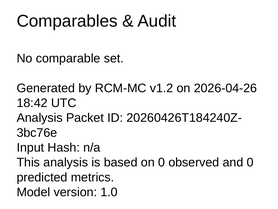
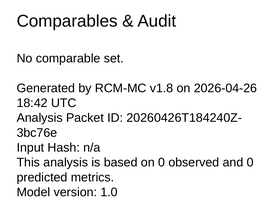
v1.2: v1.2 -> v1.8 (162, 88)
